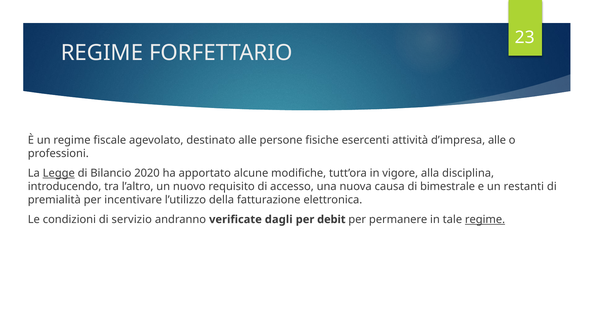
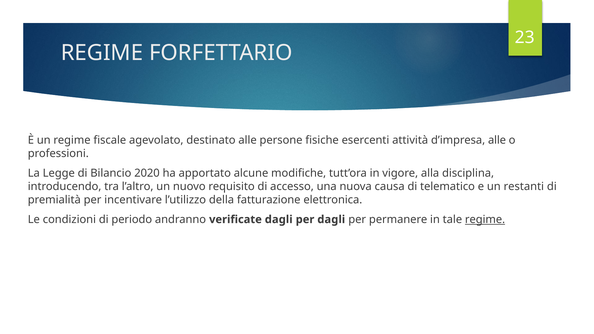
Legge underline: present -> none (59, 173)
bimestrale: bimestrale -> telematico (448, 187)
servizio: servizio -> periodo (132, 220)
per debit: debit -> dagli (331, 220)
